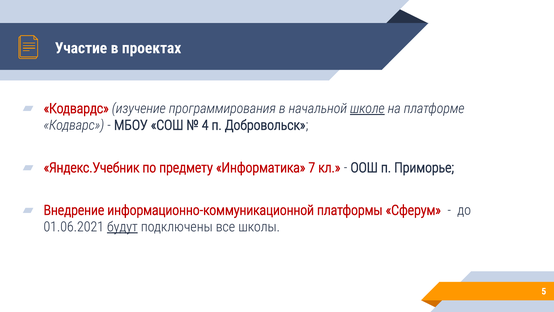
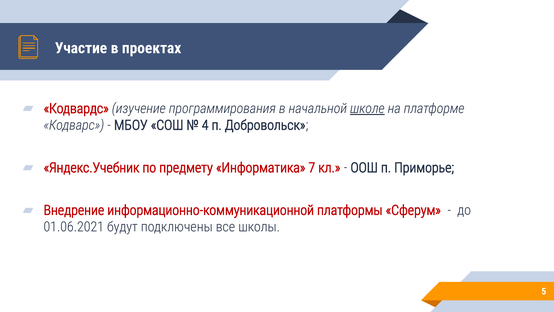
будут underline: present -> none (122, 227)
